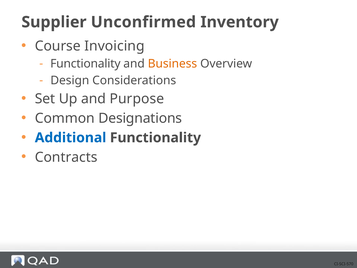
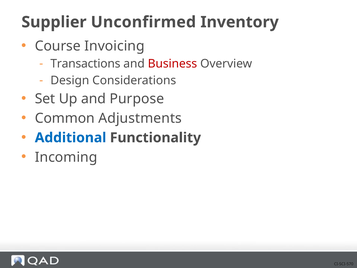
Functionality: Functionality -> Transactions (85, 64)
Business colour: orange -> red (172, 64)
Designations: Designations -> Adjustments (140, 118)
Contracts: Contracts -> Incoming (66, 157)
